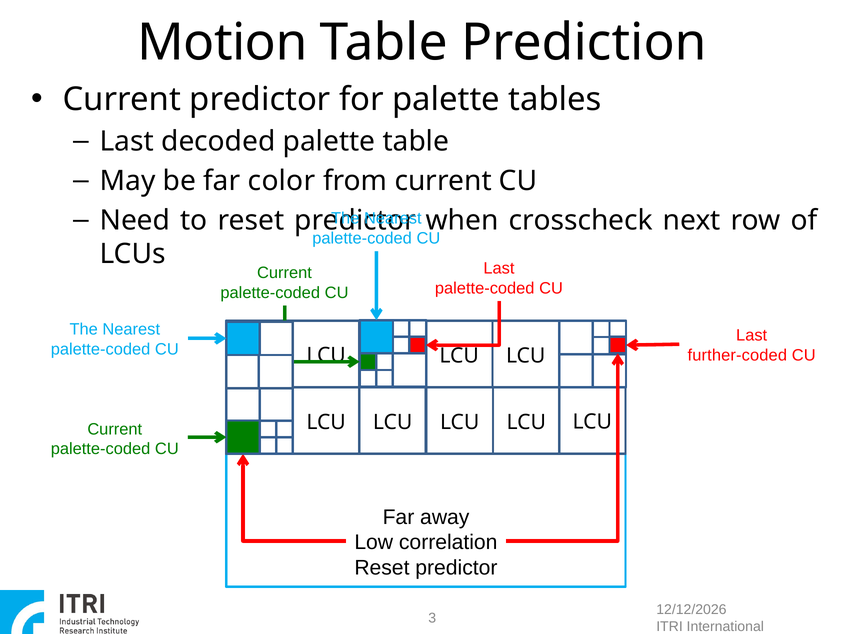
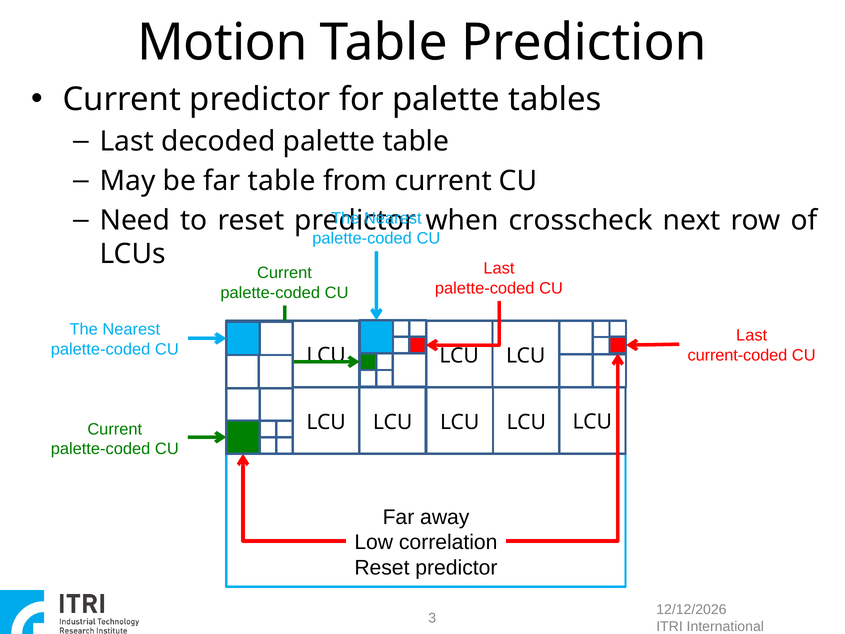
far color: color -> table (282, 181)
further-coded: further-coded -> current-coded (737, 355)
